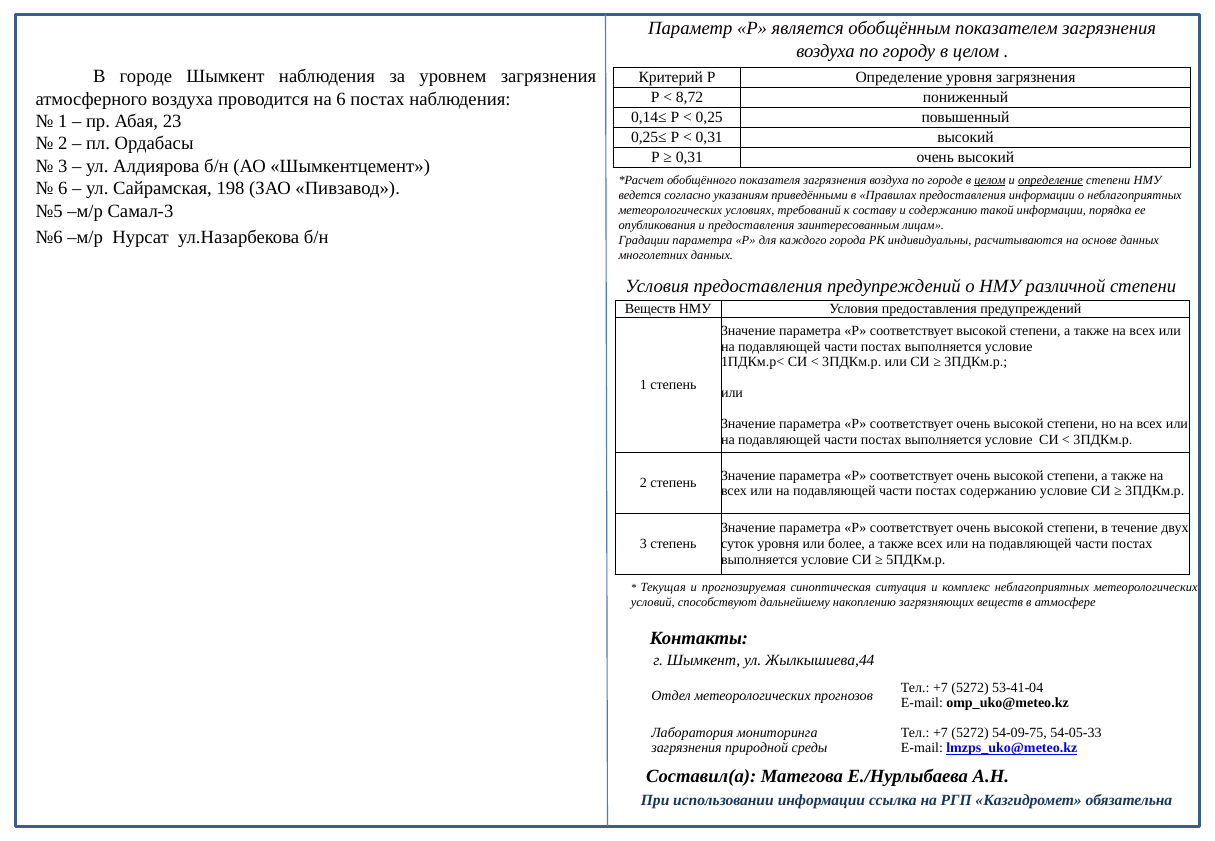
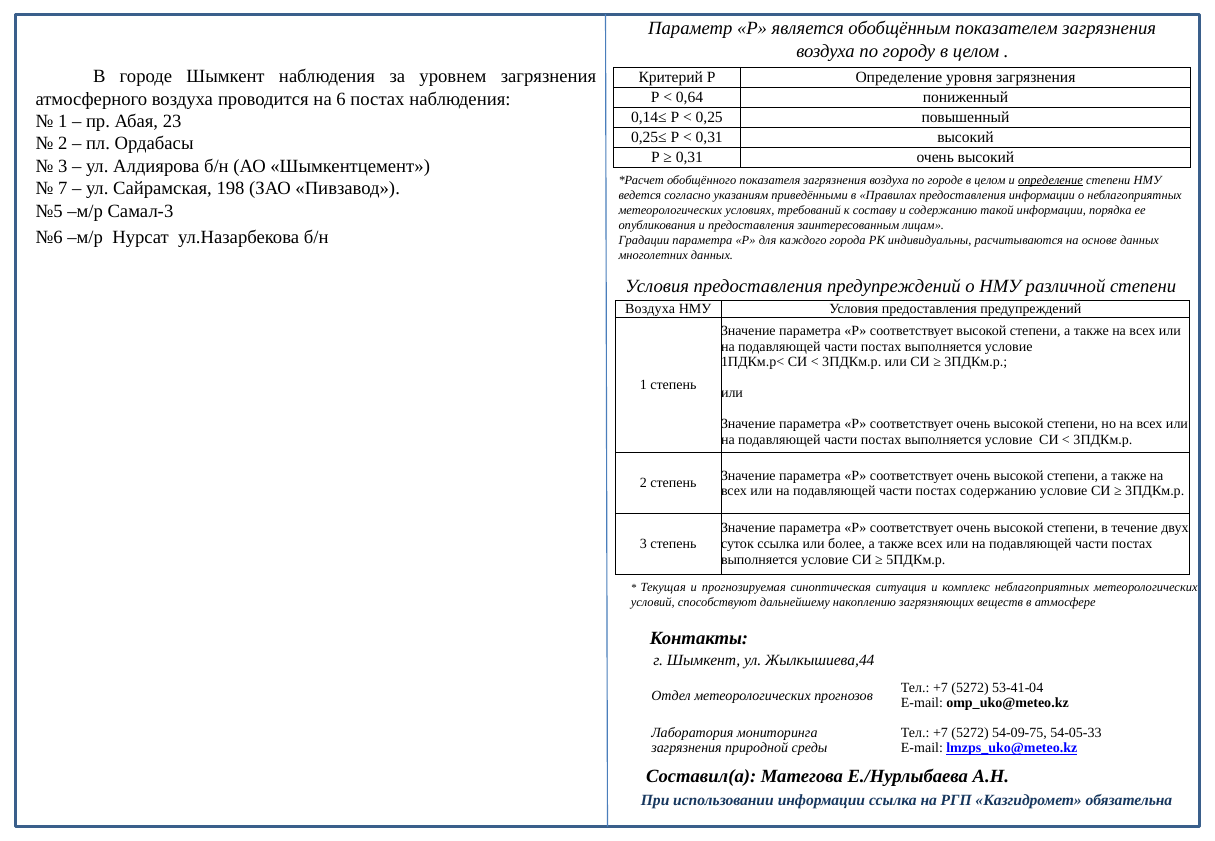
8,72: 8,72 -> 0,64 (690, 97)
целом underline: present -> none (990, 180)
6: 6 -> 7 (63, 189)
Веществ: Веществ -> Воздуха (650, 309)
суток уровня: уровня -> ссылка (778, 544)
